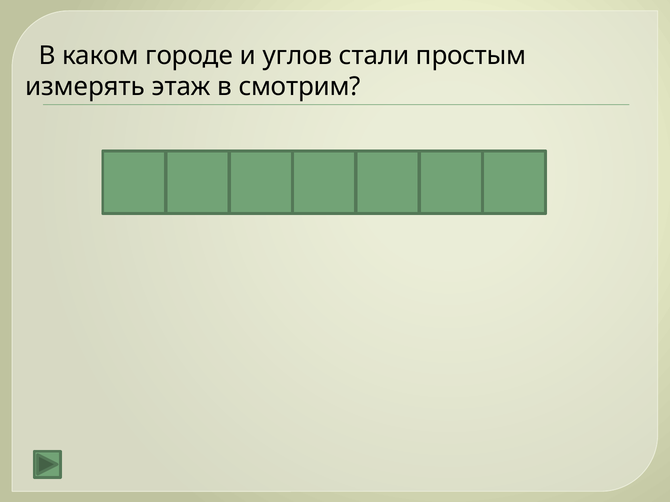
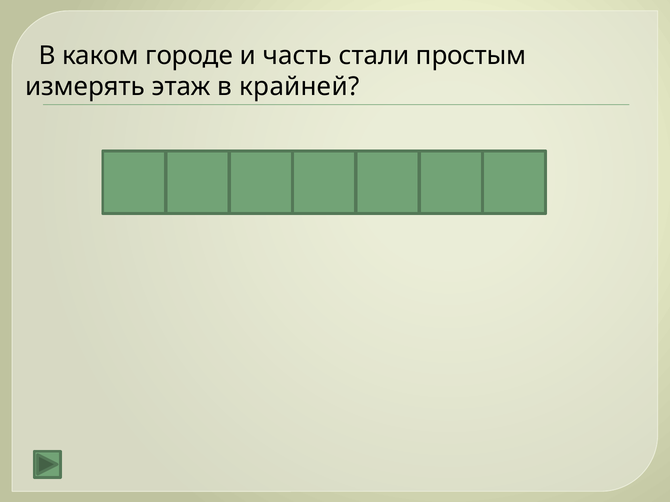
углов: углов -> часть (297, 56)
смотрим: смотрим -> крайней (299, 87)
